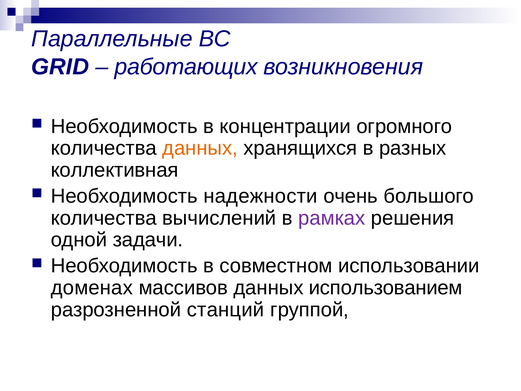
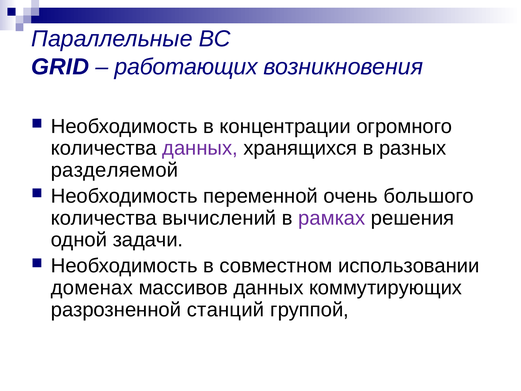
данных colour: orange -> purple (200, 148)
коллективная: коллективная -> разделяемой (115, 170)
надежности: надежности -> переменной (261, 196)
использованием: использованием -> коммутирующих (386, 288)
